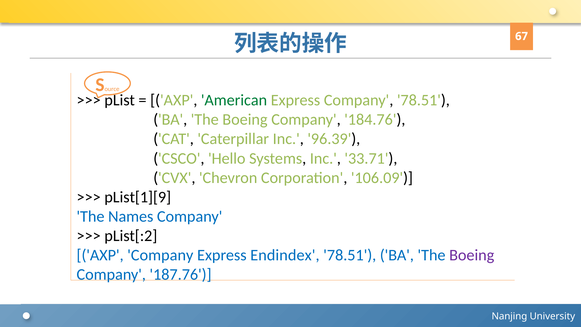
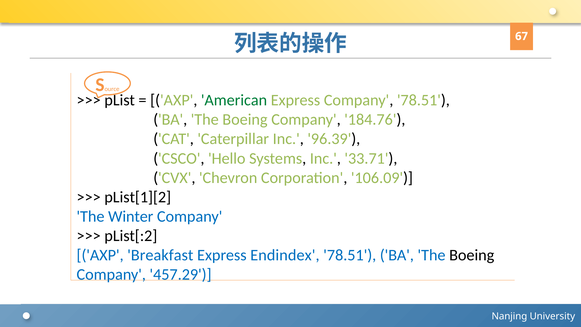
pList[1][9: pList[1][9 -> pList[1][2 (138, 197)
Names: Names -> Winter (131, 216)
AXP Company: Company -> Breakfast (160, 255)
Boeing colour: purple -> black (472, 255)
187.76: 187.76 -> 457.29 (181, 275)
